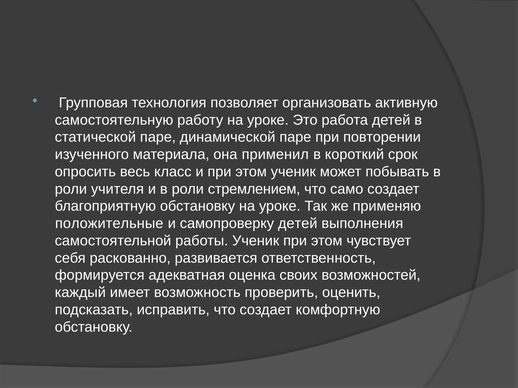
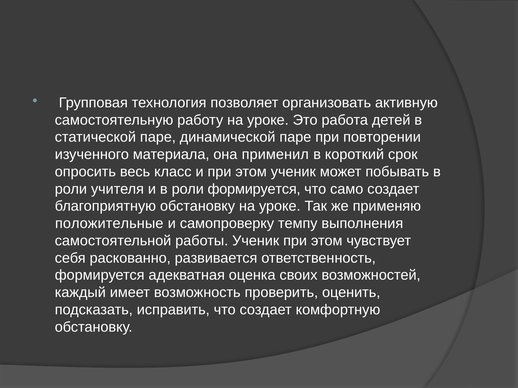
роли стремлением: стремлением -> формируется (254, 189)
самопроверку детей: детей -> темпу (298, 224)
